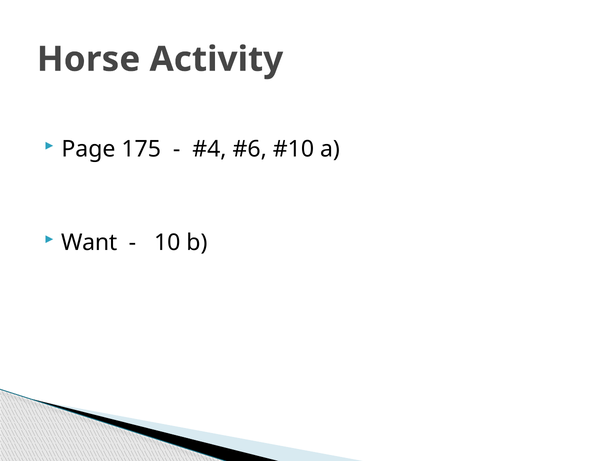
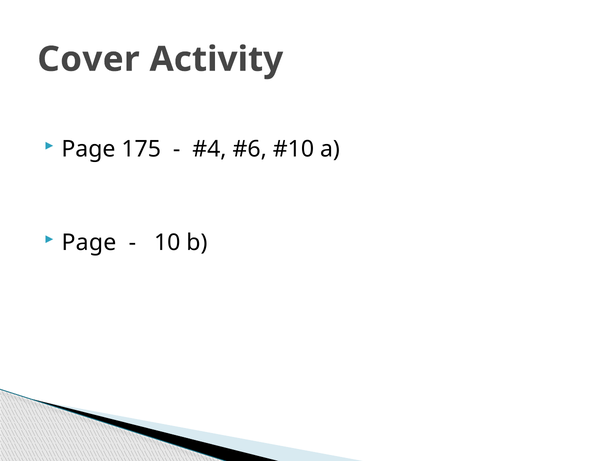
Horse: Horse -> Cover (88, 59)
Want: Want -> Page (89, 243)
